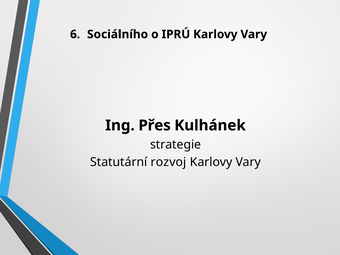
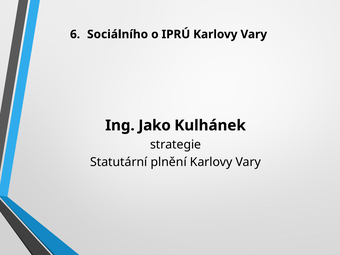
Přes: Přes -> Jako (155, 125)
rozvoj: rozvoj -> plnění (169, 162)
